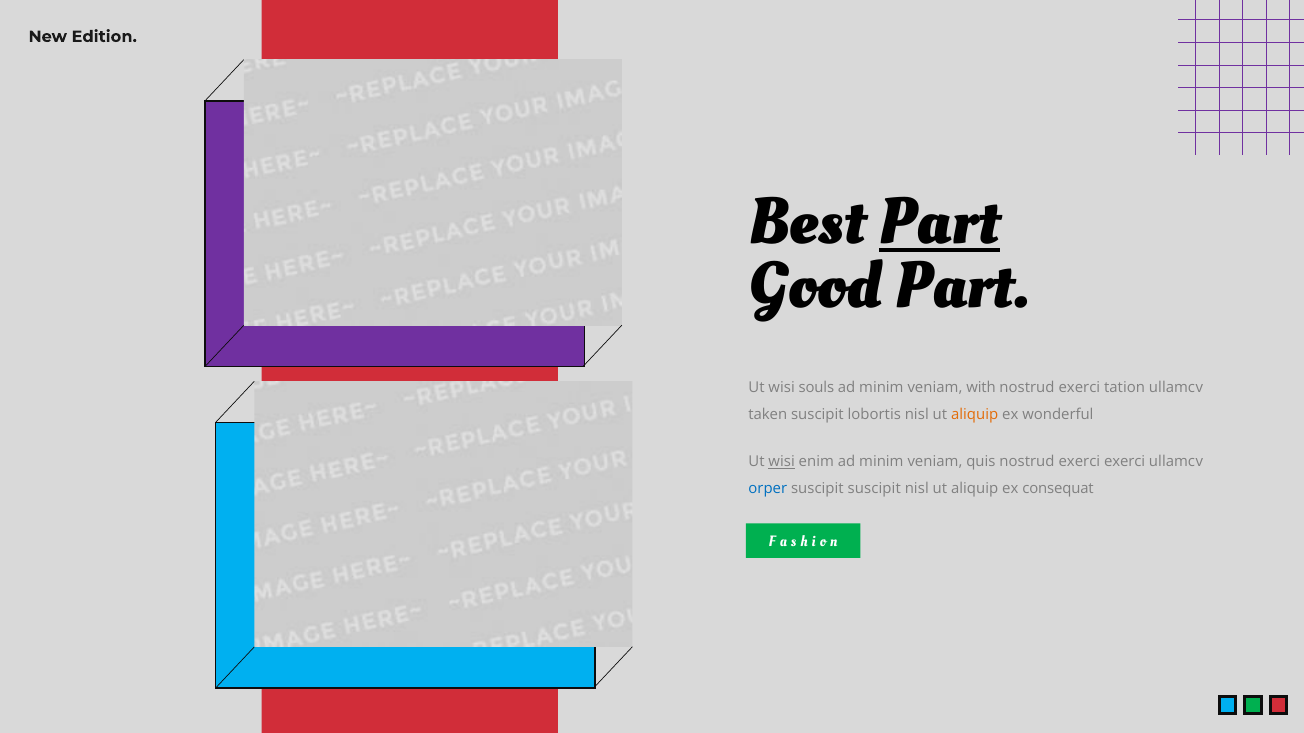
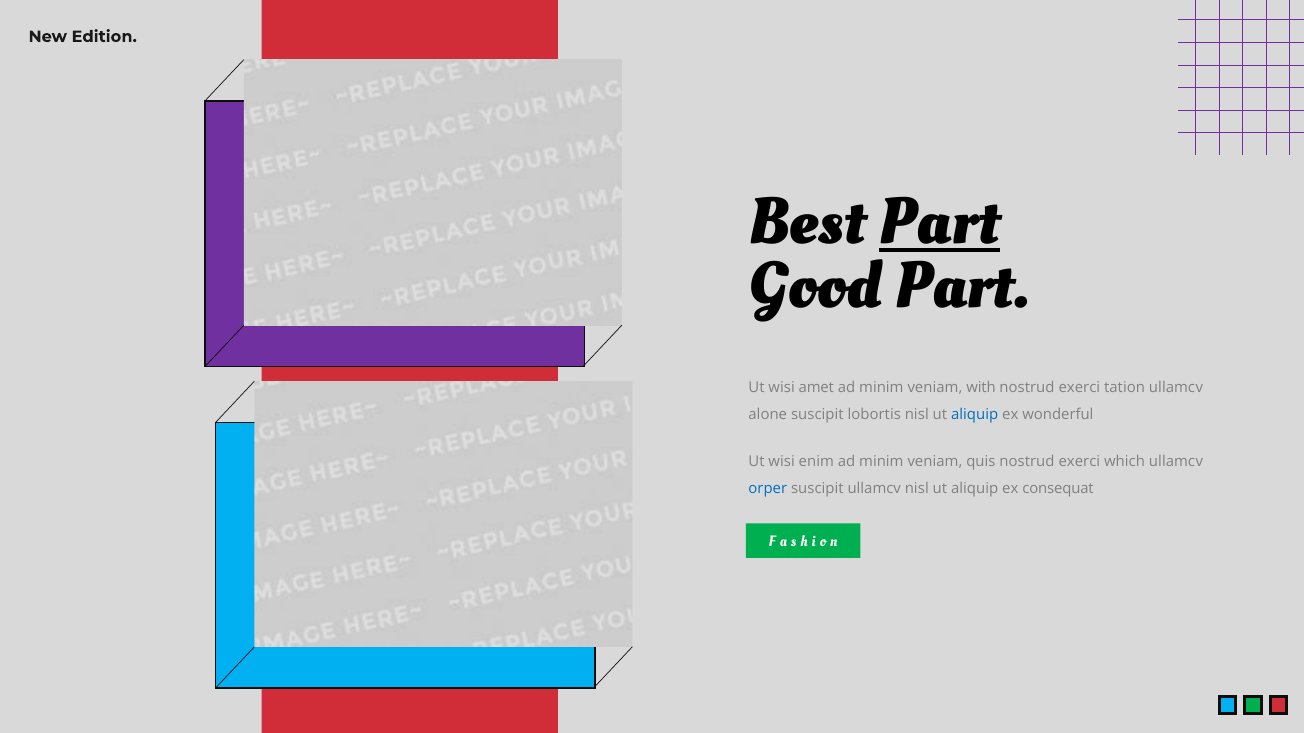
souls: souls -> amet (816, 387)
taken: taken -> alone (768, 414)
aliquip colour: orange -> blue (975, 414)
wisi underline: present -> none (782, 462)
exerci exerci: exerci -> which (1125, 462)
suscipit suscipit: suscipit -> ullamcv (874, 489)
